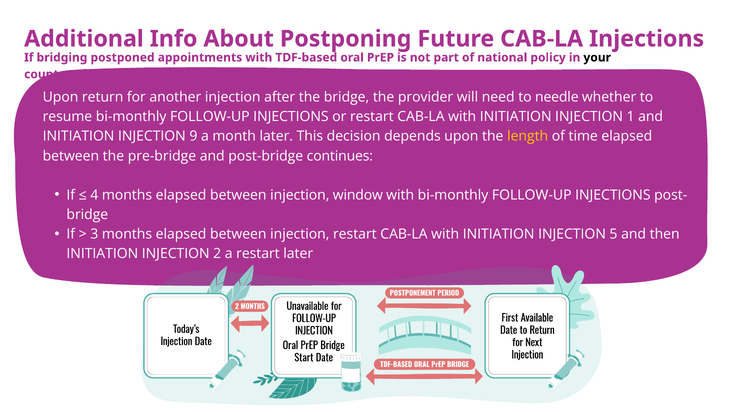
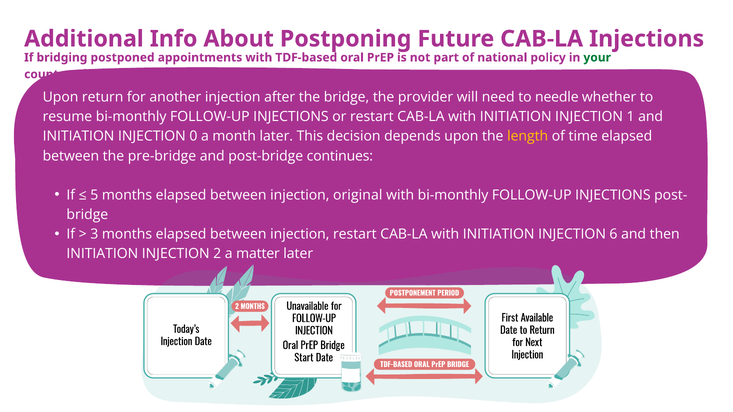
your colour: black -> green (597, 58)
9: 9 -> 0 (193, 136)
4: 4 -> 5 (94, 195)
window: window -> original (358, 195)
5: 5 -> 6 (613, 234)
a restart: restart -> matter (258, 254)
